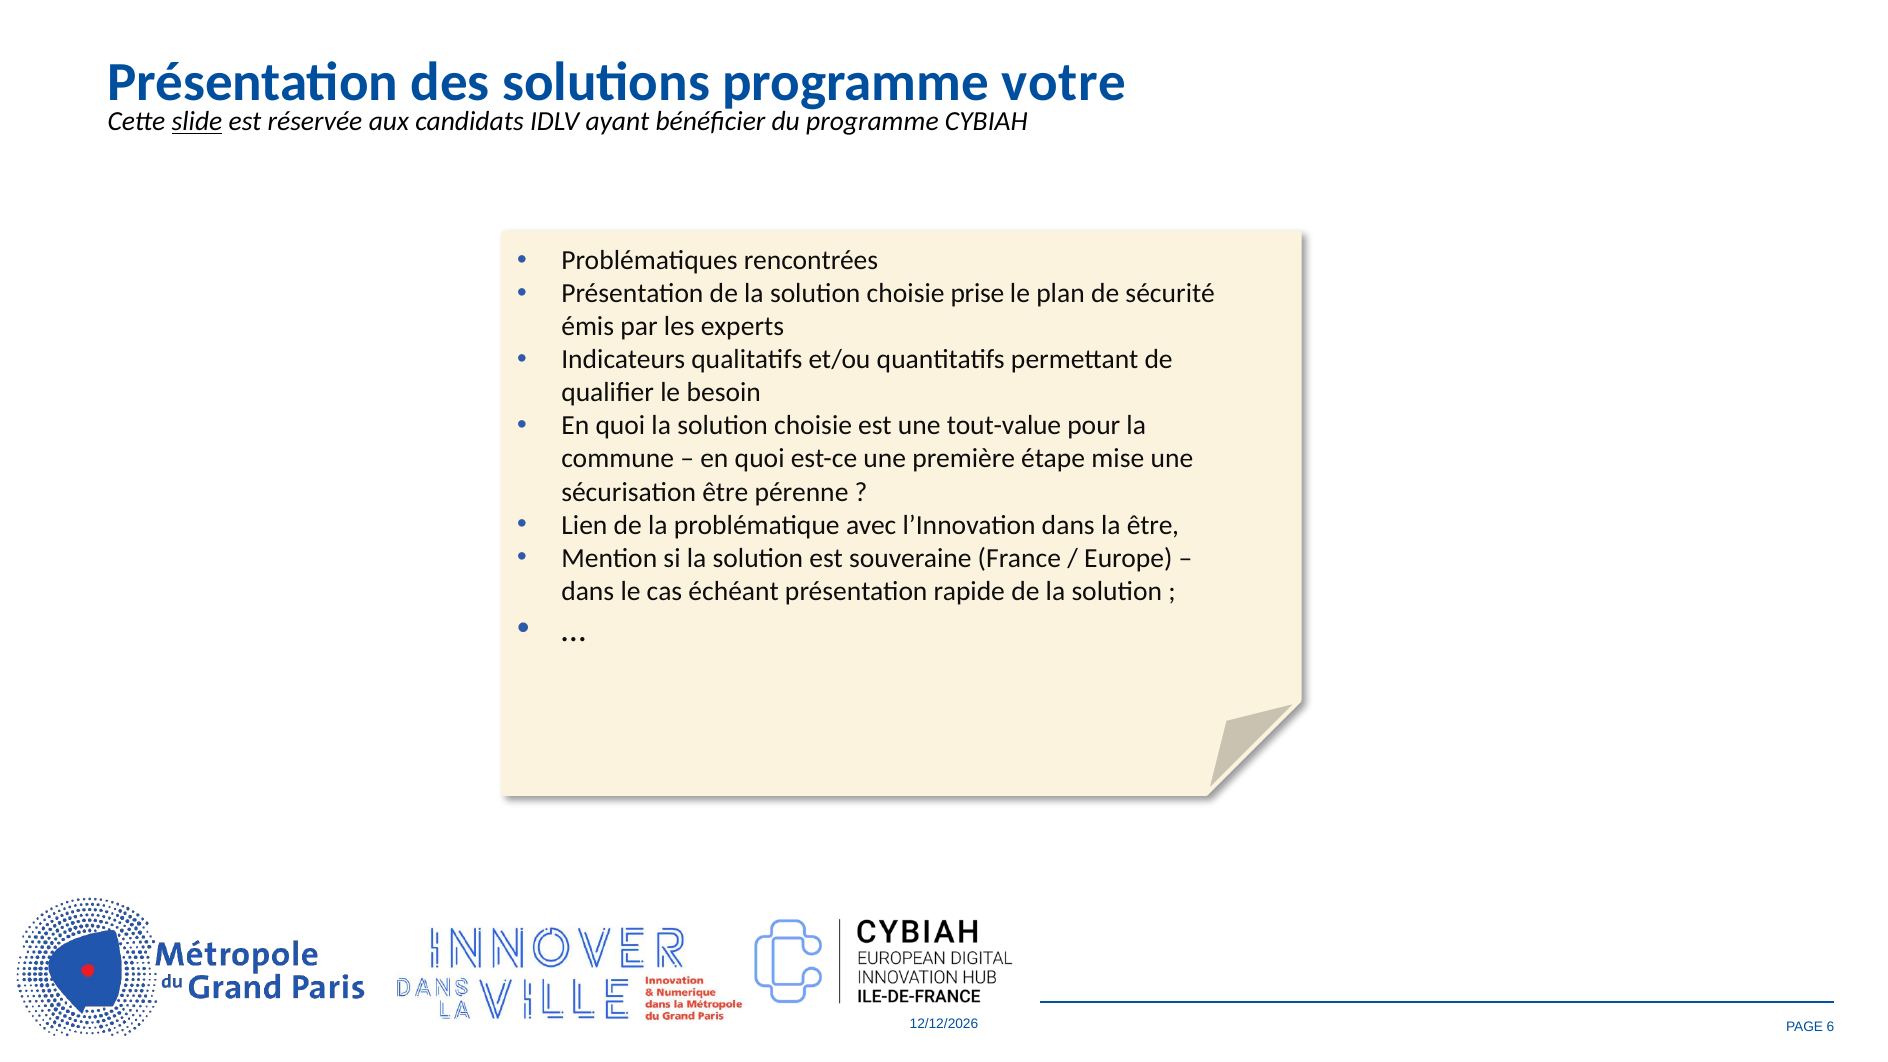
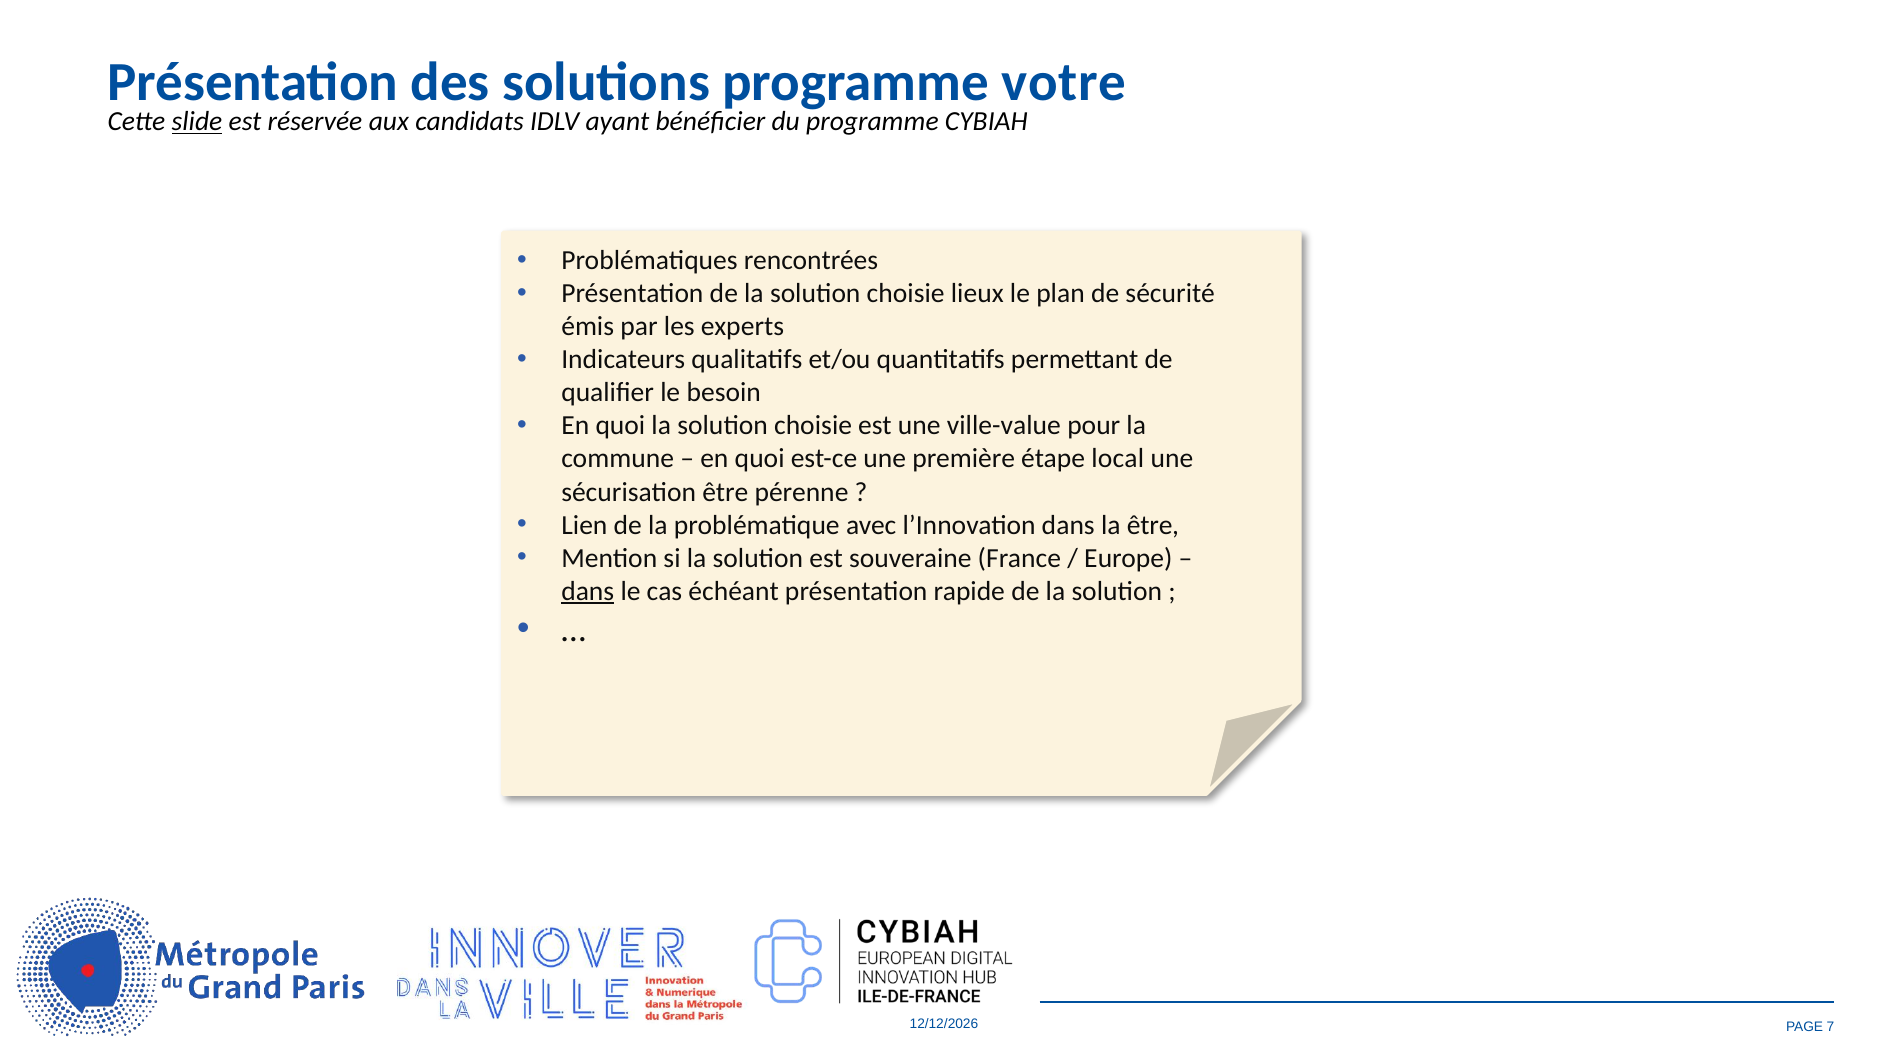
prise: prise -> lieux (977, 294)
tout-value: tout-value -> ville-value (1004, 426)
mise: mise -> local (1118, 459)
dans underline: none -> present (588, 591)
6: 6 -> 7 (1831, 1027)
